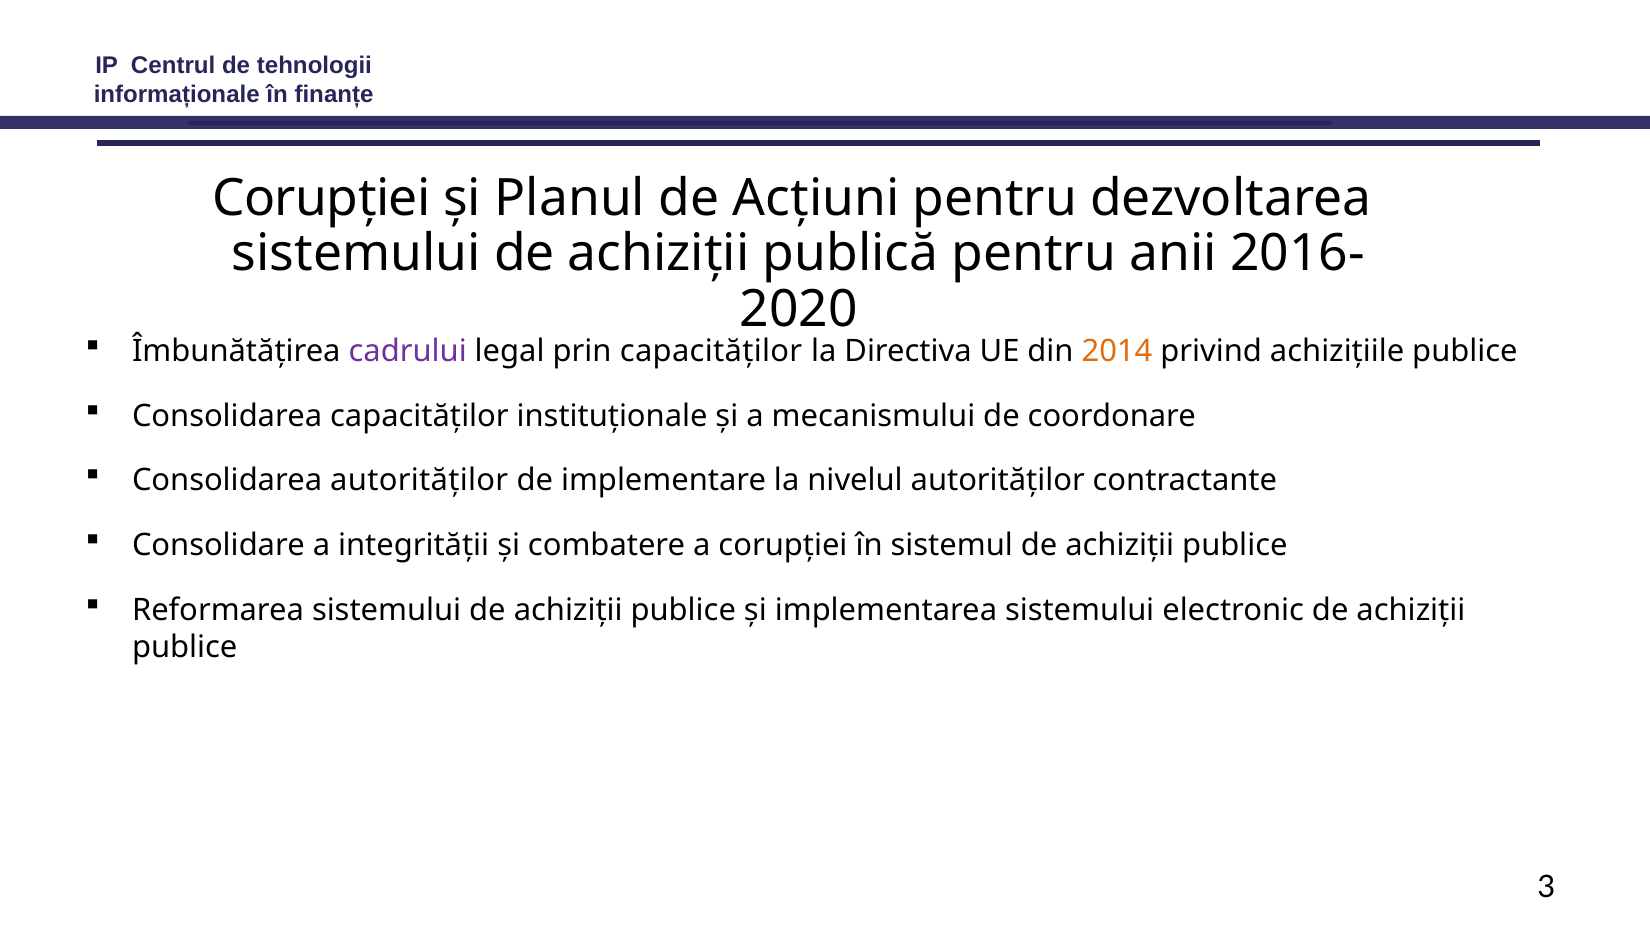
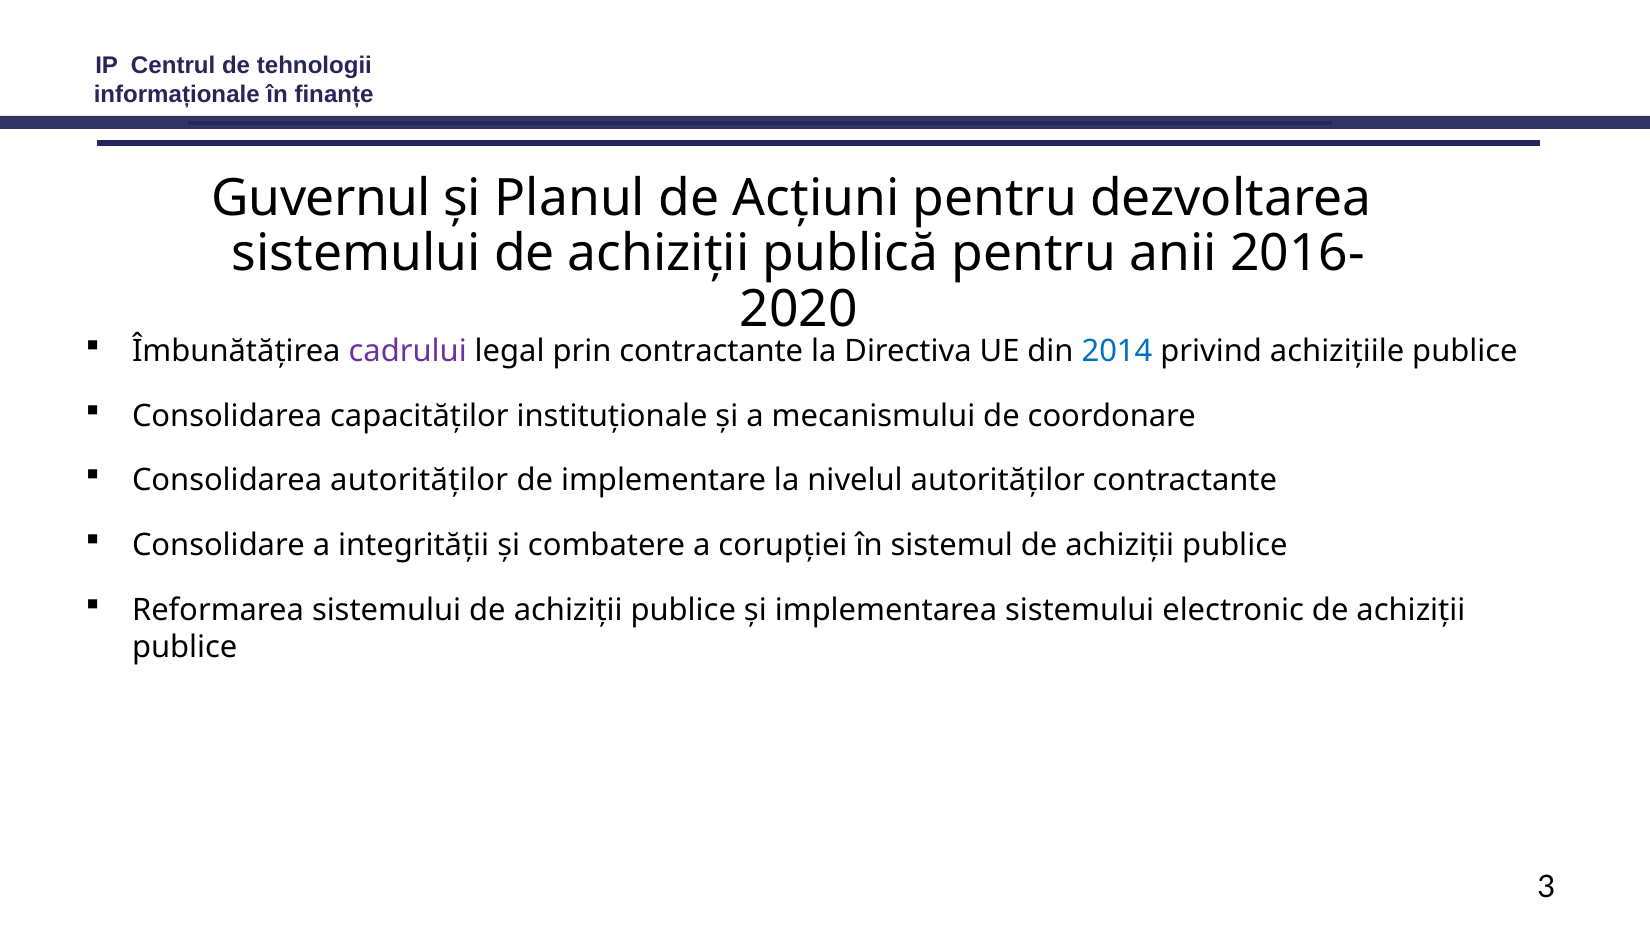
Corupției: Corupției -> Guvernul (321, 198)
prin capacităților: capacităților -> contractante (711, 351)
2014 colour: orange -> blue (1117, 351)
